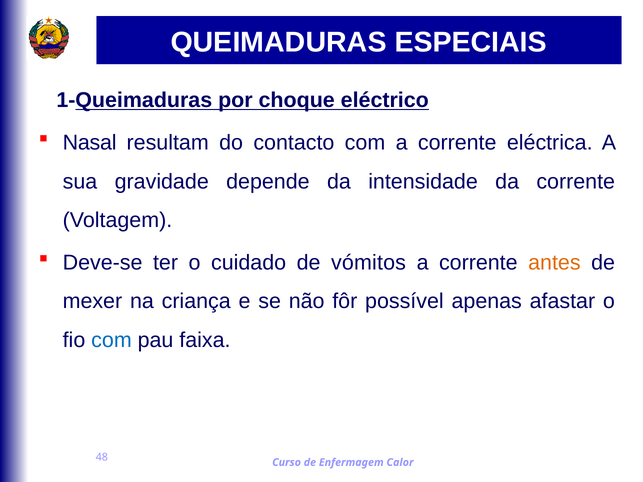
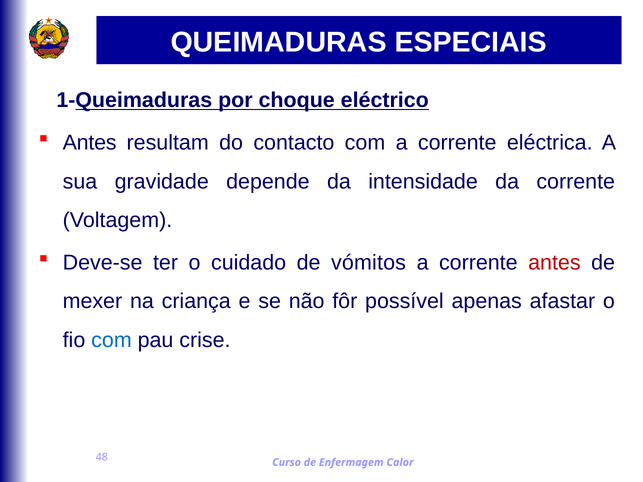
Nasal: Nasal -> Antes (90, 143)
antes colour: orange -> red (554, 263)
faixa: faixa -> crise (205, 340)
